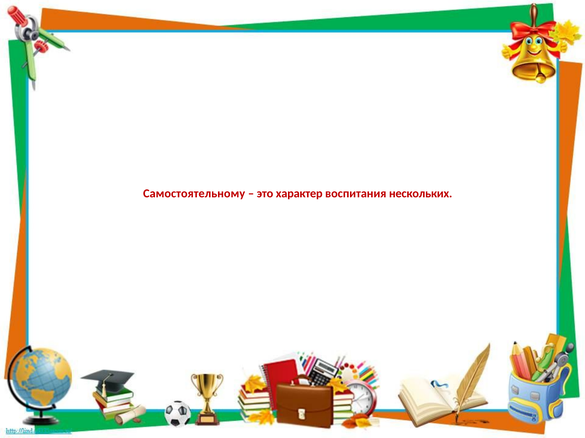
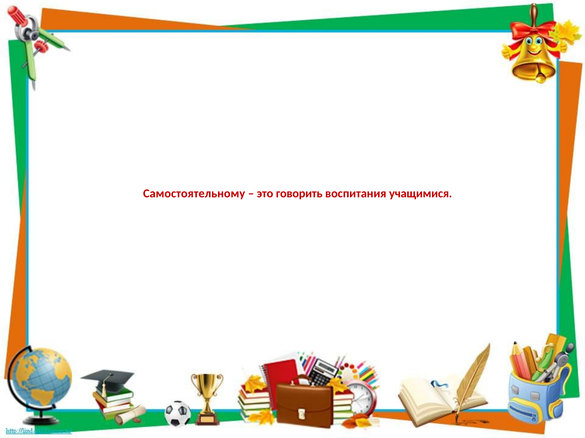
характер: характер -> говорить (299, 194)
нескольких: нескольких -> учащимися (421, 194)
